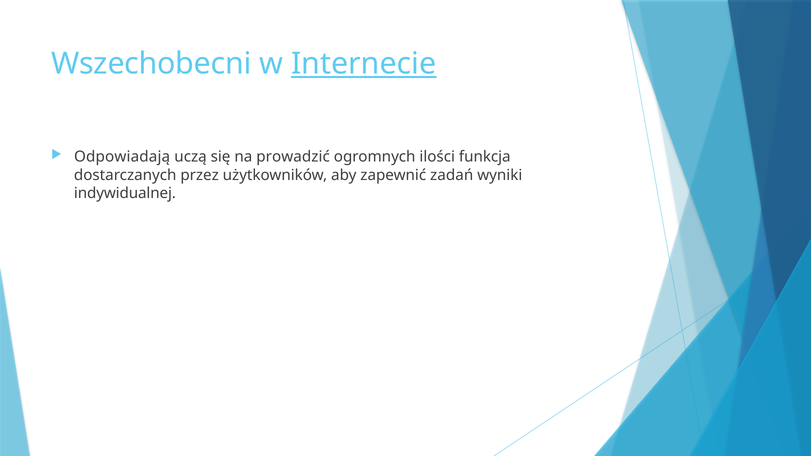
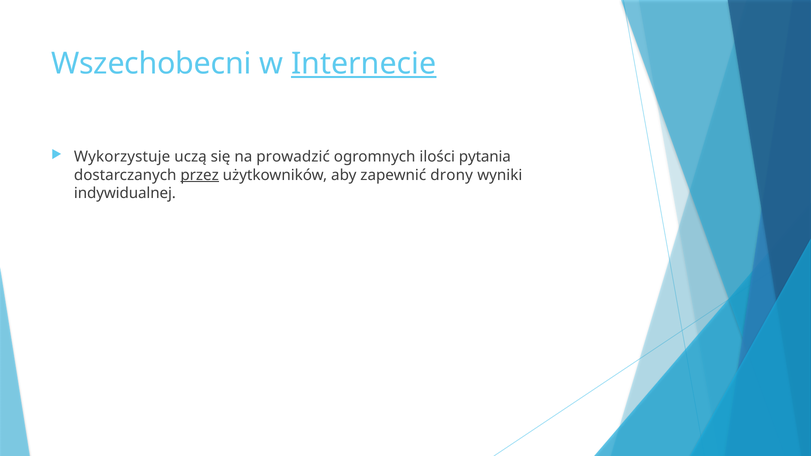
Odpowiadają: Odpowiadają -> Wykorzystuje (122, 157)
funkcja: funkcja -> pytania (485, 157)
przez underline: none -> present (200, 175)
zadań: zadań -> drony (452, 175)
